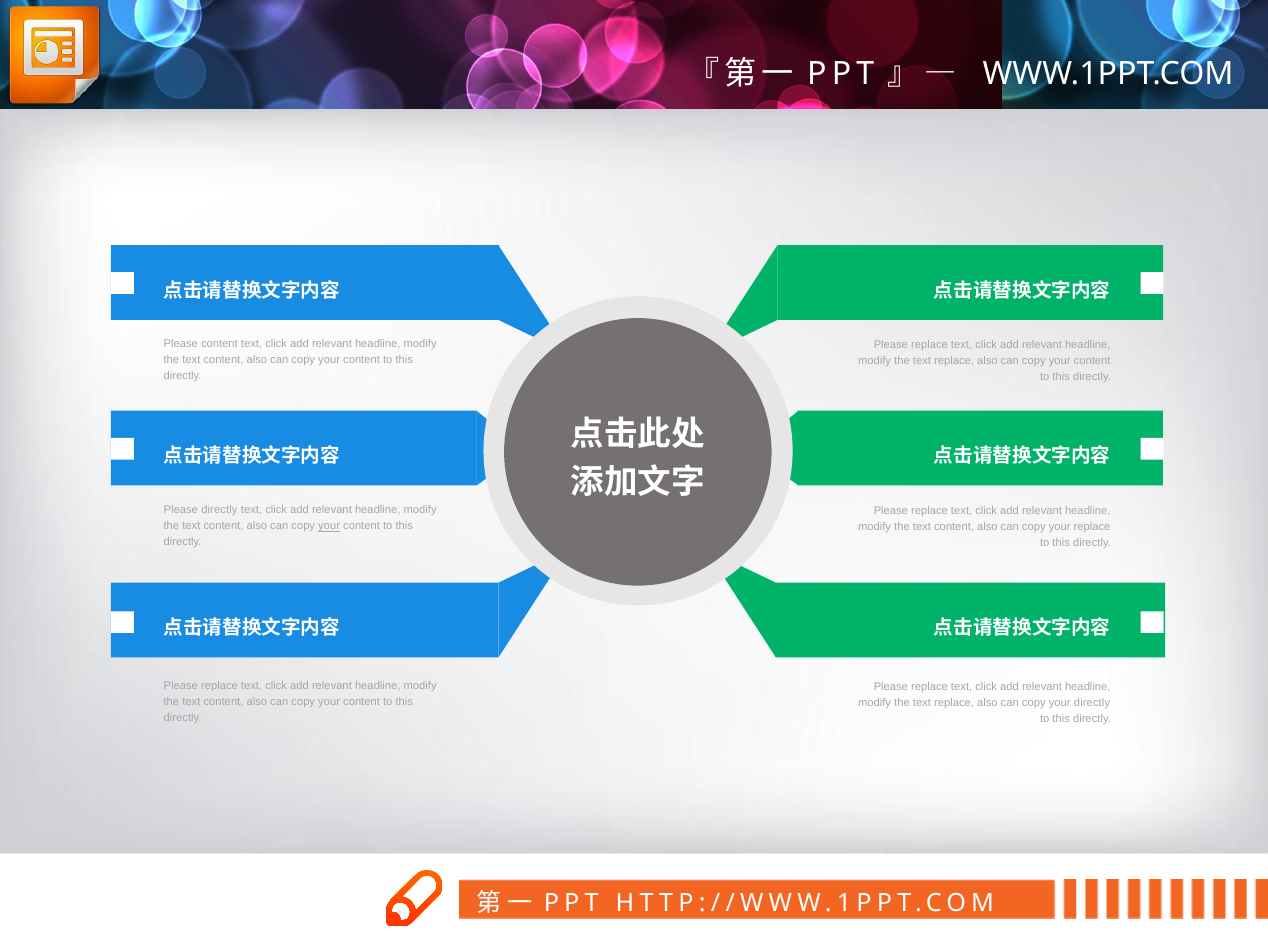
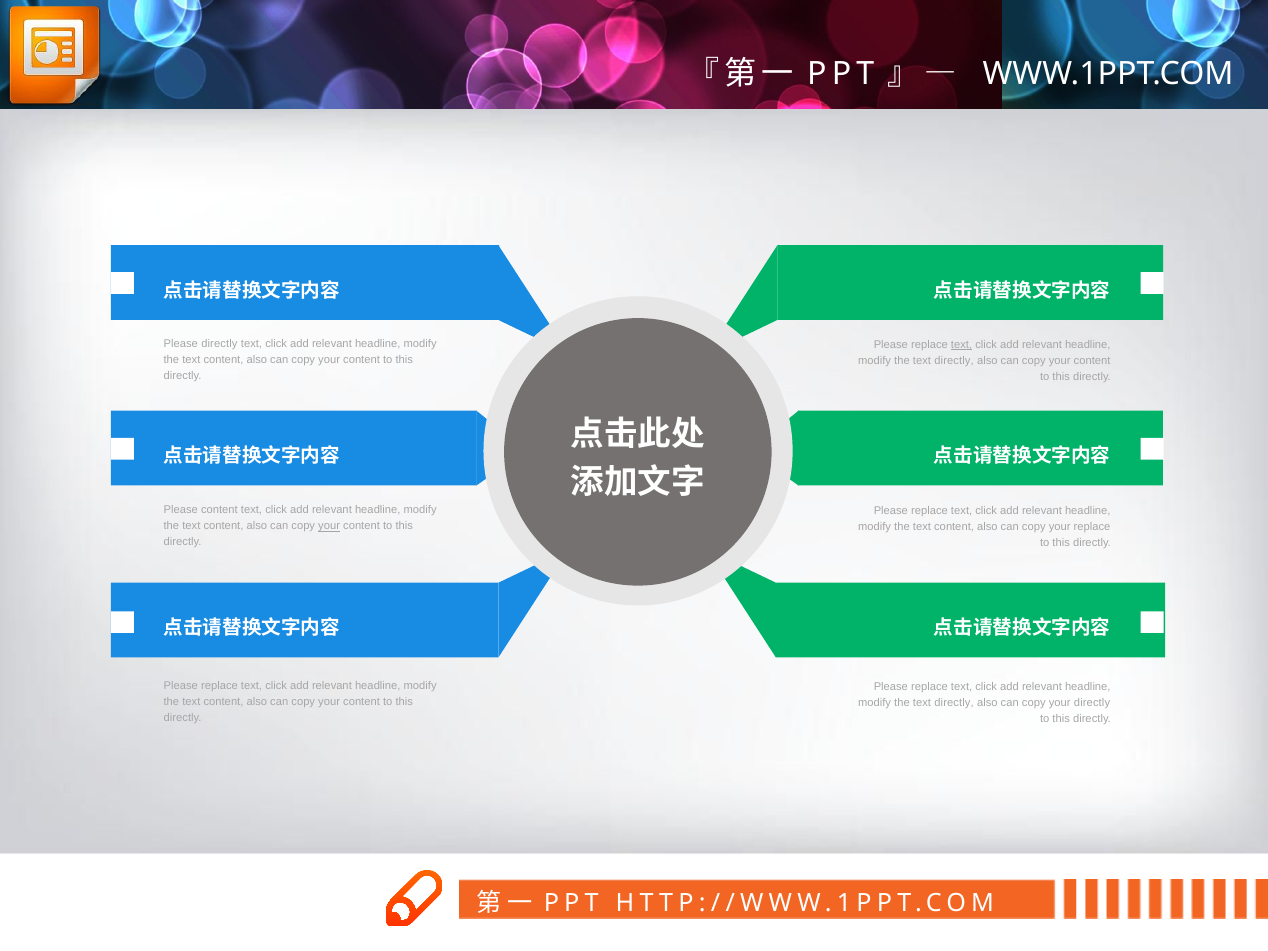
Please content: content -> directly (219, 344)
text underline: none -> present (962, 344)
replace: replace -> directly (954, 360)
Please directly: directly -> content (219, 510)
replace: replace -> directly (954, 702)
